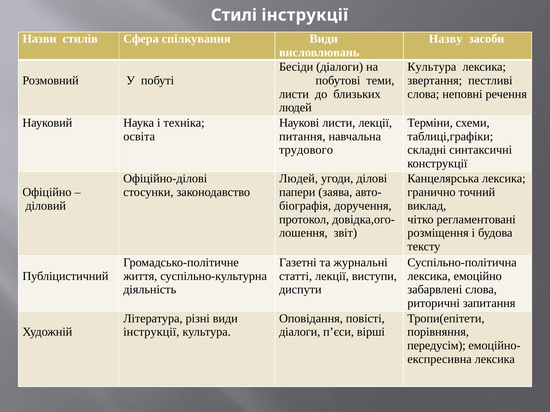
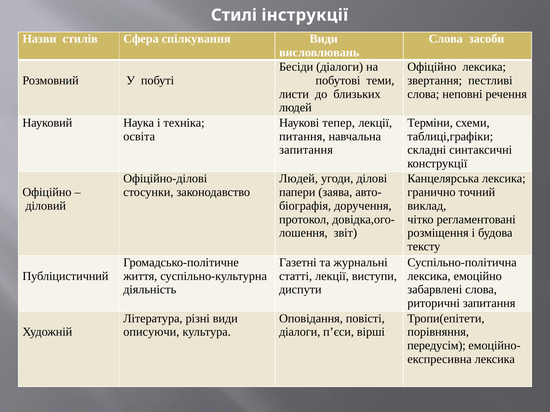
Назву: Назву -> Слова (446, 39)
Культура: Культура -> Офіційно (432, 67)
Наукові листи: листи -> тепер (339, 123)
трудового: трудового -> запитання (306, 150)
інструкції: інструкції -> описуючи (151, 332)
